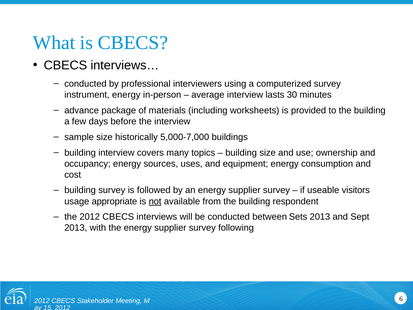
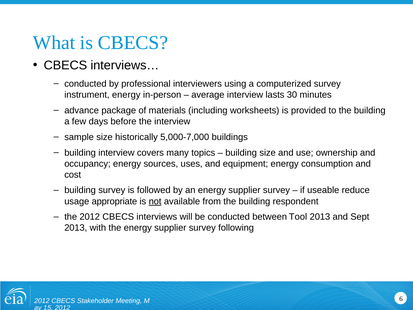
visitors: visitors -> reduce (356, 190)
Sets: Sets -> Tool (298, 217)
